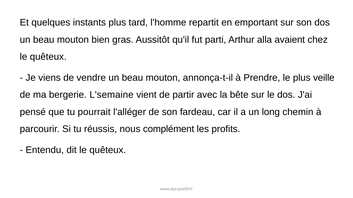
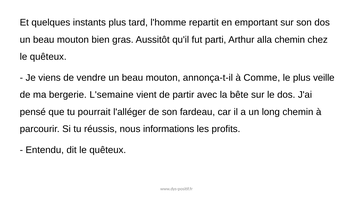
alla avaient: avaient -> chemin (290, 40)
Prendre: Prendre -> Comme (262, 78)
complément: complément -> informations (169, 129)
